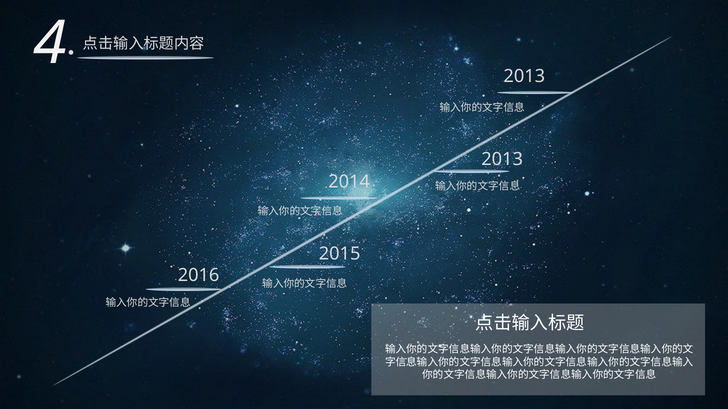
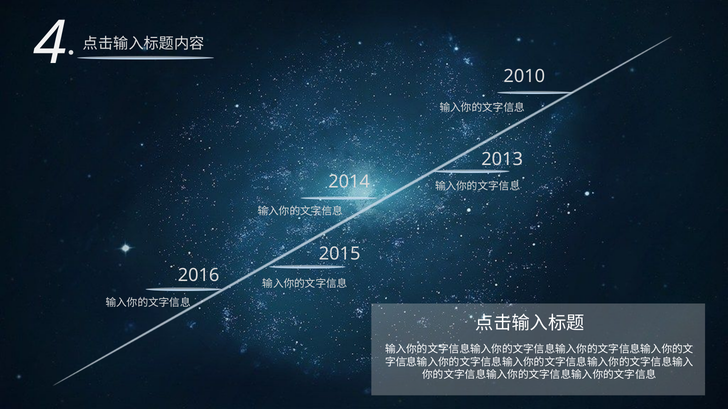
4 2013: 2013 -> 2010 (524, 76)
